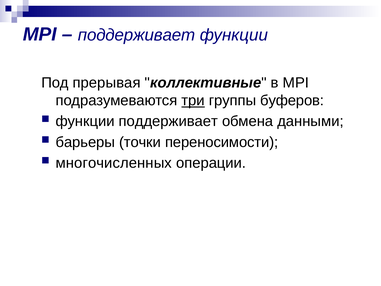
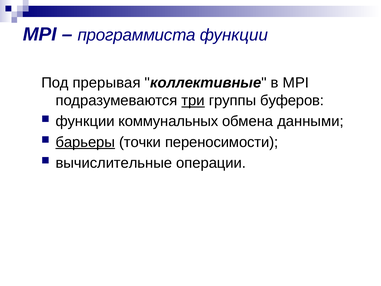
поддерживает: поддерживает -> программиста (137, 35)
функции поддерживает: поддерживает -> коммунальных (168, 121)
барьеры underline: none -> present (85, 142)
многочисленных: многочисленных -> вычислительные (114, 163)
